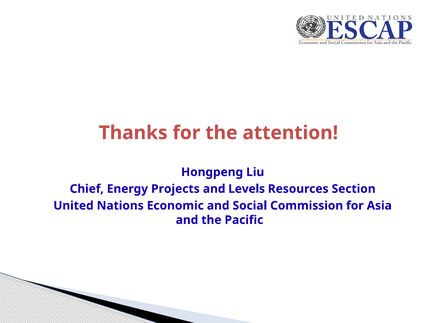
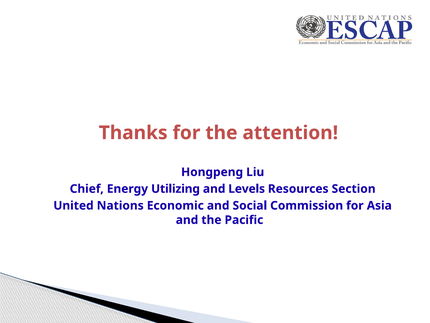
Projects: Projects -> Utilizing (176, 189)
